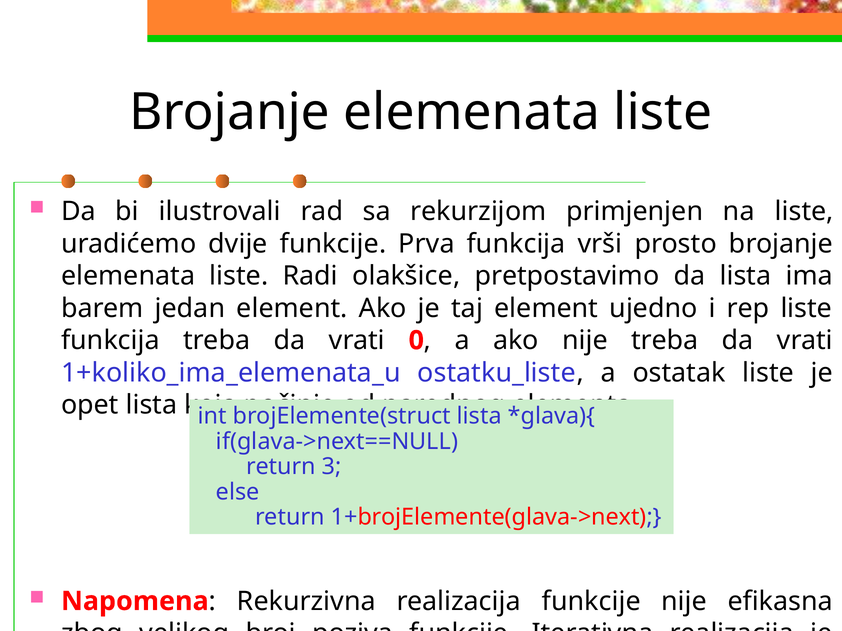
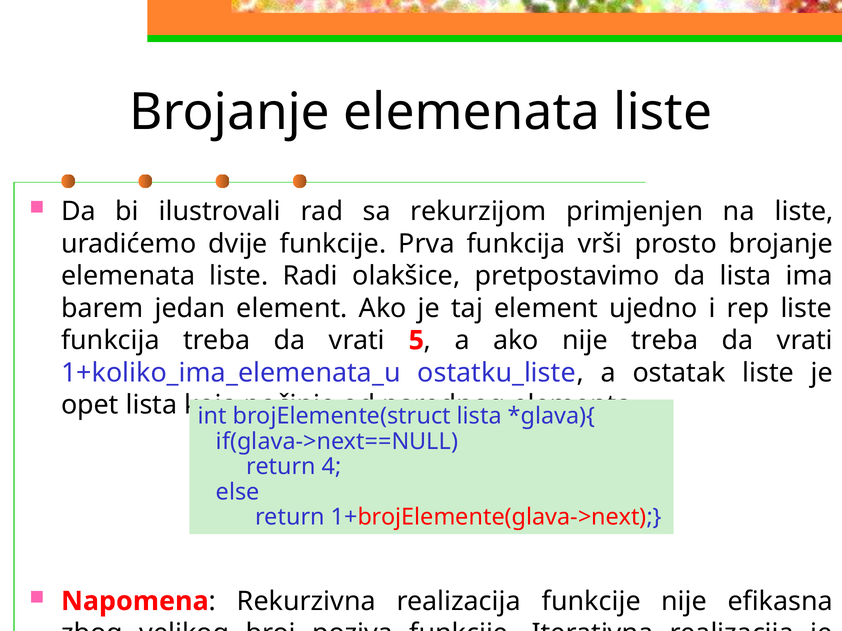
0: 0 -> 5 (416, 341)
3: 3 -> 4 (332, 467)
